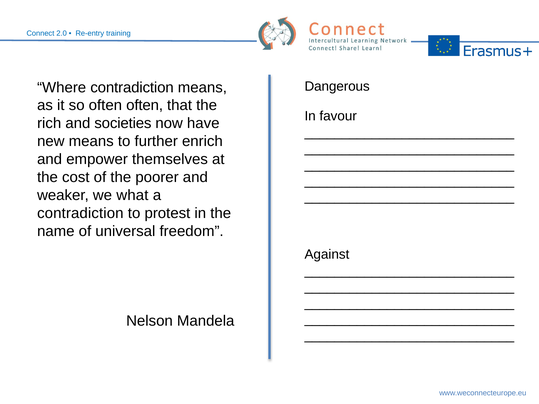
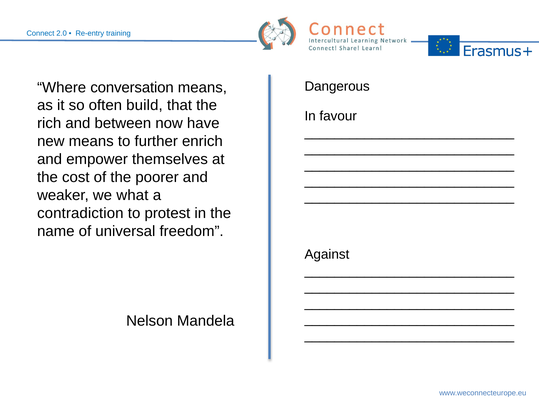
Where contradiction: contradiction -> conversation (132, 87)
often often: often -> build (144, 105)
societies: societies -> between (123, 123)
